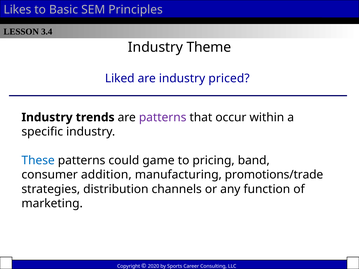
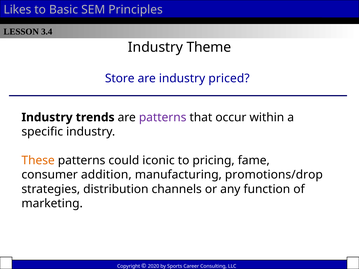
Liked: Liked -> Store (120, 79)
These colour: blue -> orange (38, 161)
game: game -> iconic (159, 161)
band: band -> fame (254, 161)
promotions/trade: promotions/trade -> promotions/drop (274, 175)
